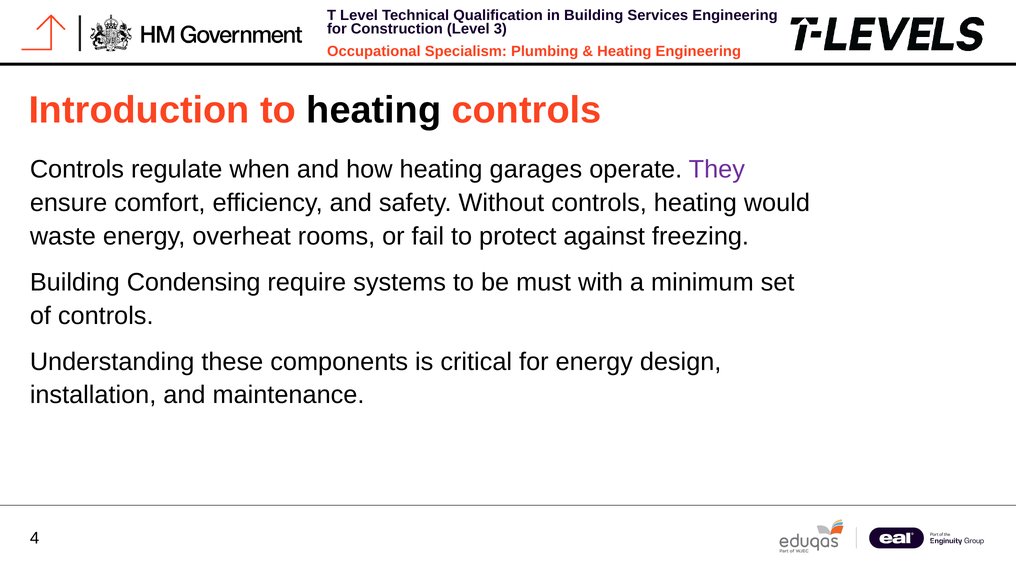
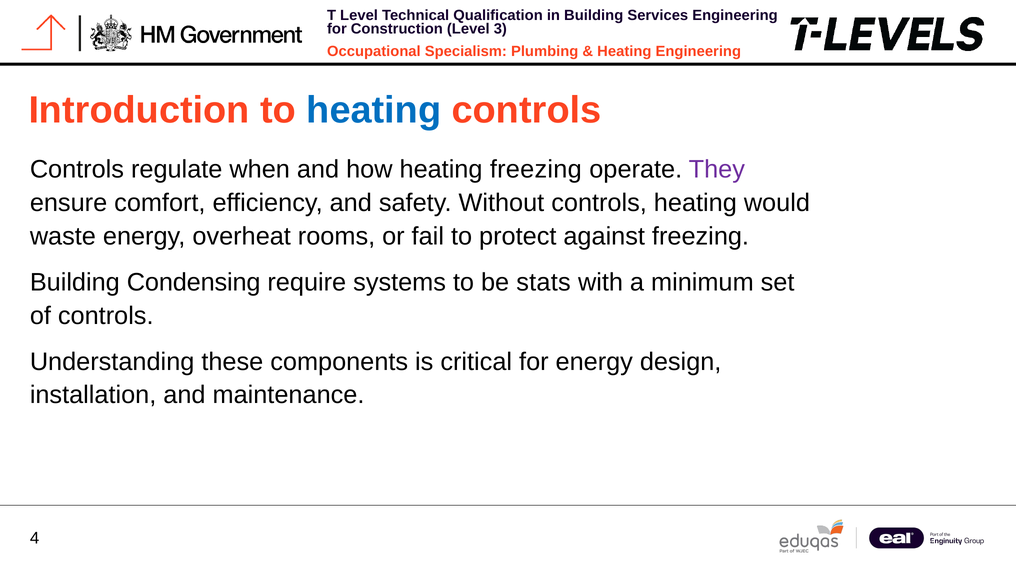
heating colour: black -> blue (374, 110)
heating garages: garages -> freezing (536, 169)
must: must -> stats (543, 282)
